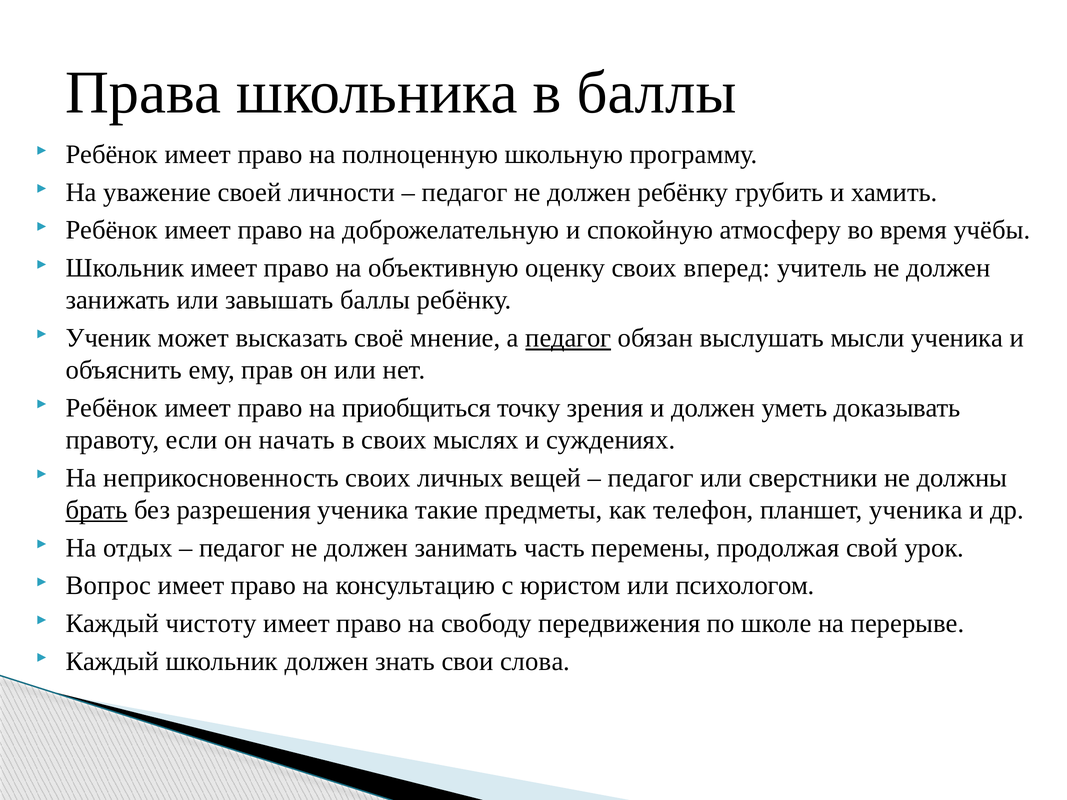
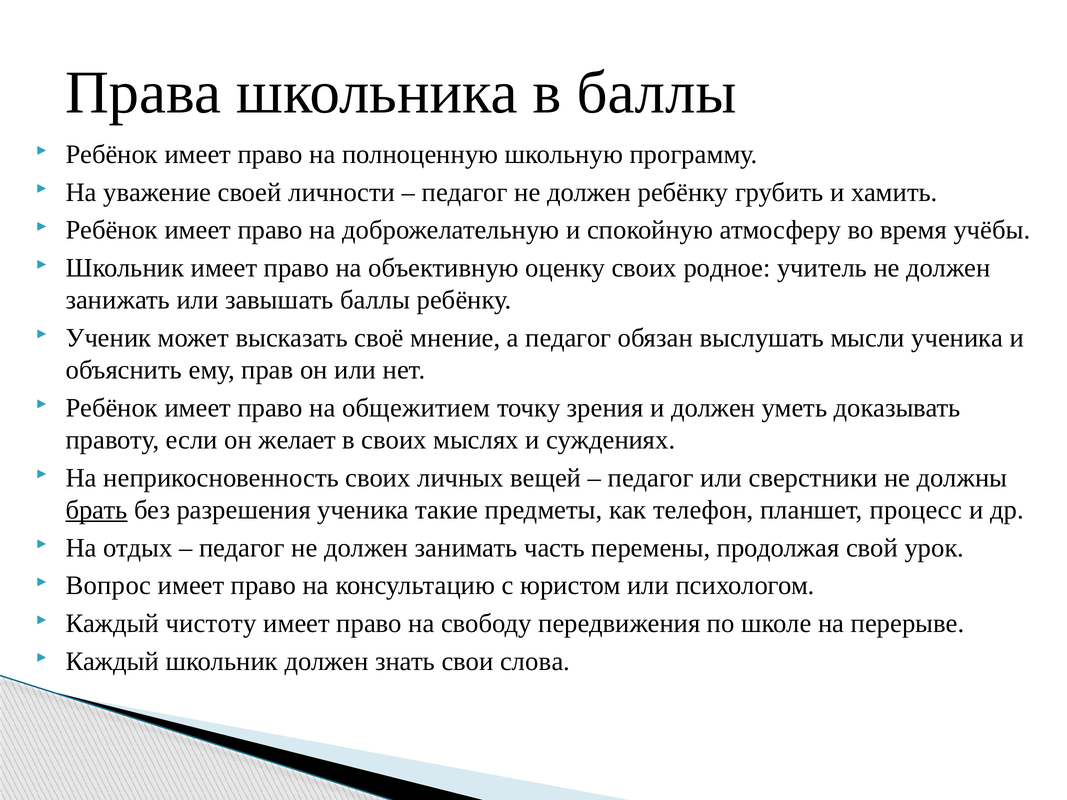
вперед: вперед -> родное (727, 268)
педагог underline: present -> none (568, 338)
приобщиться: приобщиться -> общежитием (416, 408)
начать: начать -> желает (297, 440)
планшет ученика: ученика -> процесс (916, 510)
